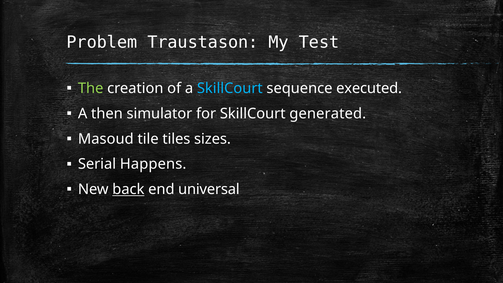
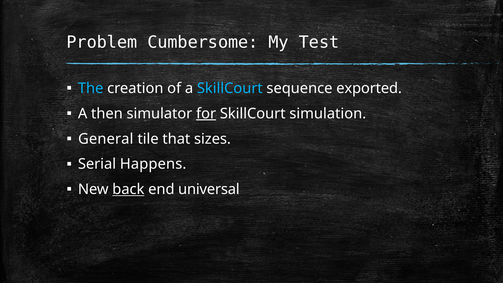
Traustason: Traustason -> Cumbersome (203, 42)
The colour: light green -> light blue (91, 88)
executed: executed -> exported (369, 88)
for underline: none -> present (206, 114)
generated: generated -> simulation (328, 114)
Masoud: Masoud -> General (106, 139)
tiles: tiles -> that (176, 139)
